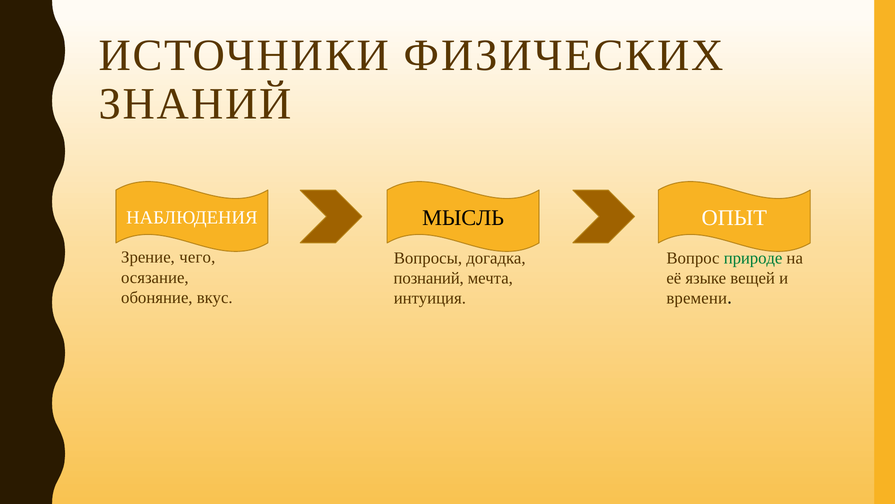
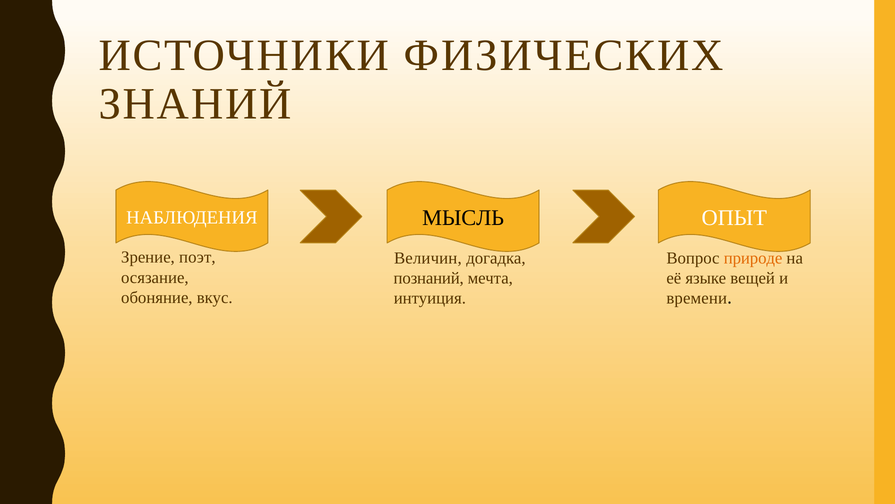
чего: чего -> поэт (197, 257)
Вопросы: Вопросы -> Величин (428, 258)
природе colour: green -> orange (753, 258)
